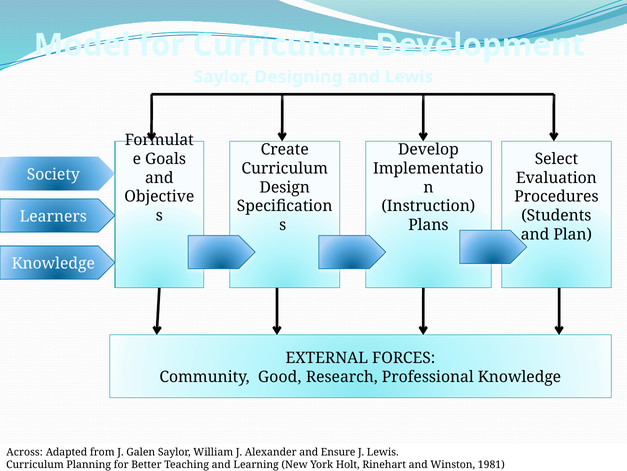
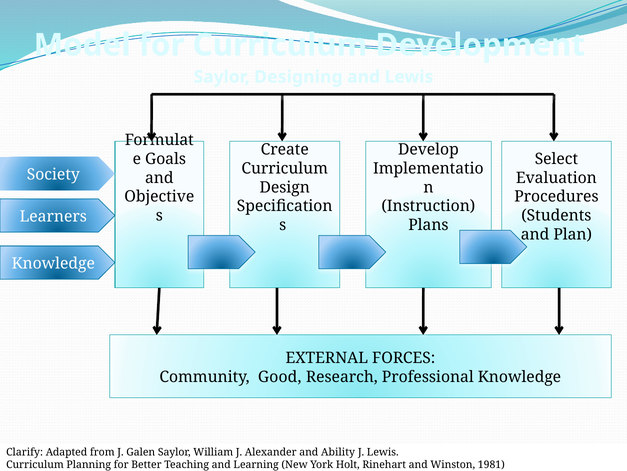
Across: Across -> Clarify (25, 452)
Ensure: Ensure -> Ability (338, 452)
